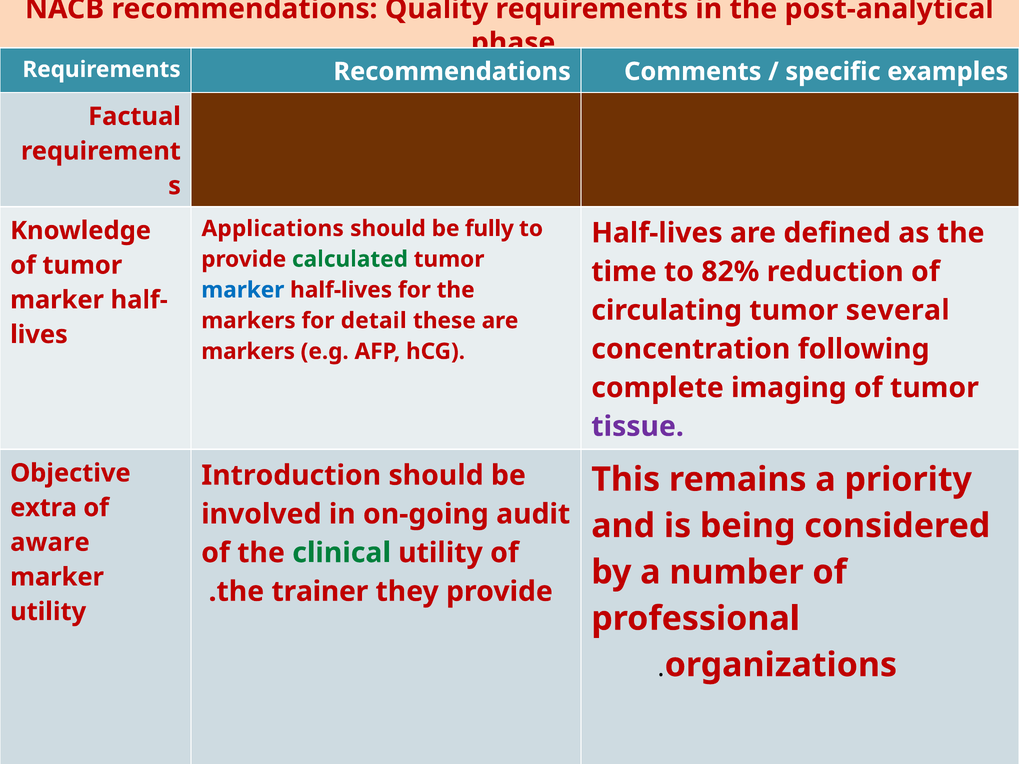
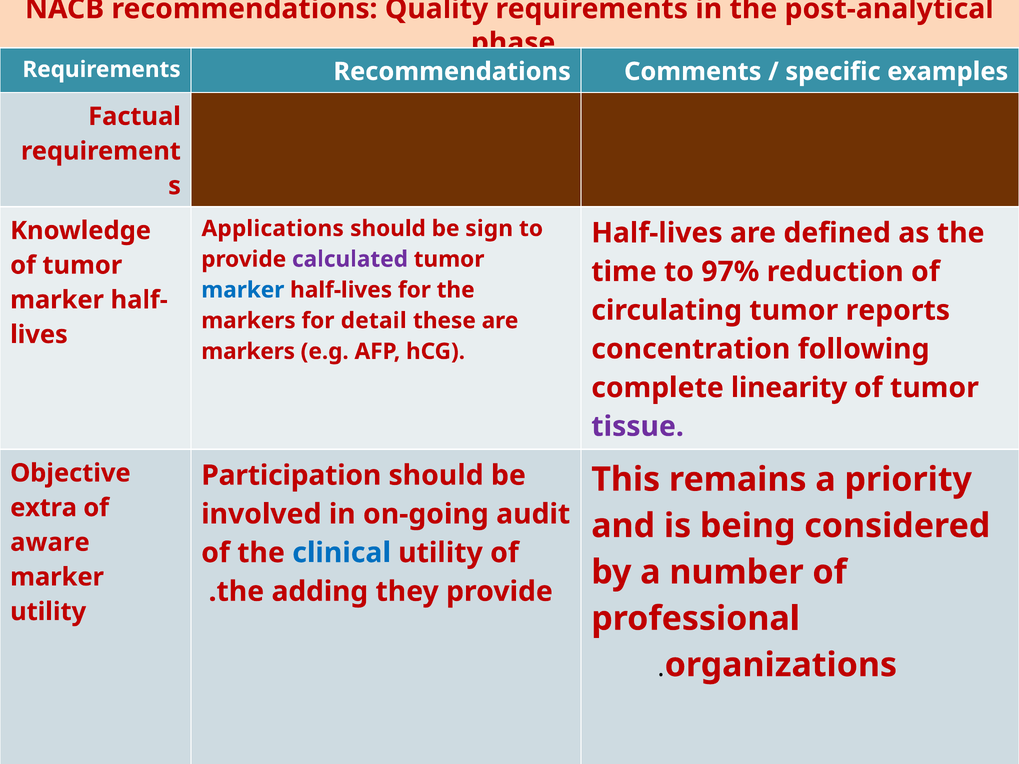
fully: fully -> sign (489, 229)
calculated colour: green -> purple (350, 259)
82%: 82% -> 97% (730, 272)
several: several -> reports (898, 310)
imaging: imaging -> linearity (789, 388)
Introduction: Introduction -> Participation (291, 476)
clinical colour: green -> blue (342, 553)
trainer: trainer -> adding (320, 592)
